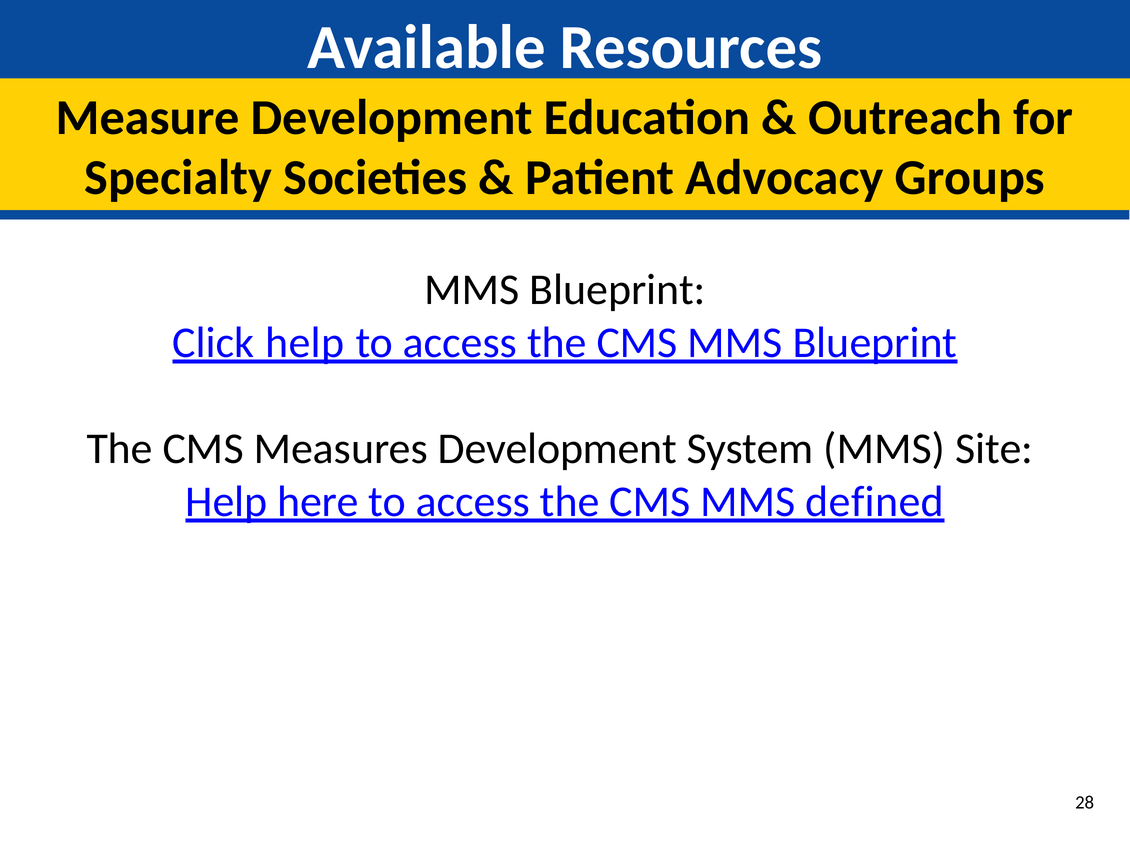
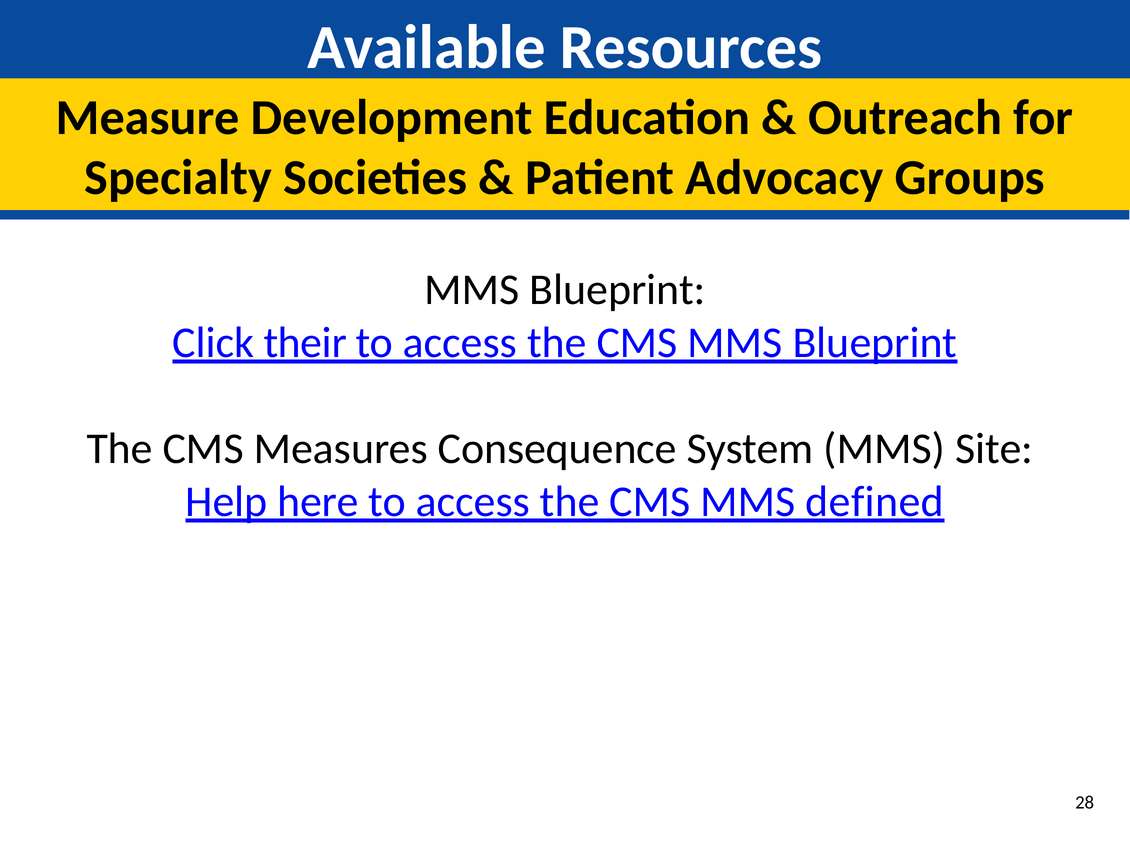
Click help: help -> their (305, 343)
Measures Development: Development -> Consequence (557, 449)
